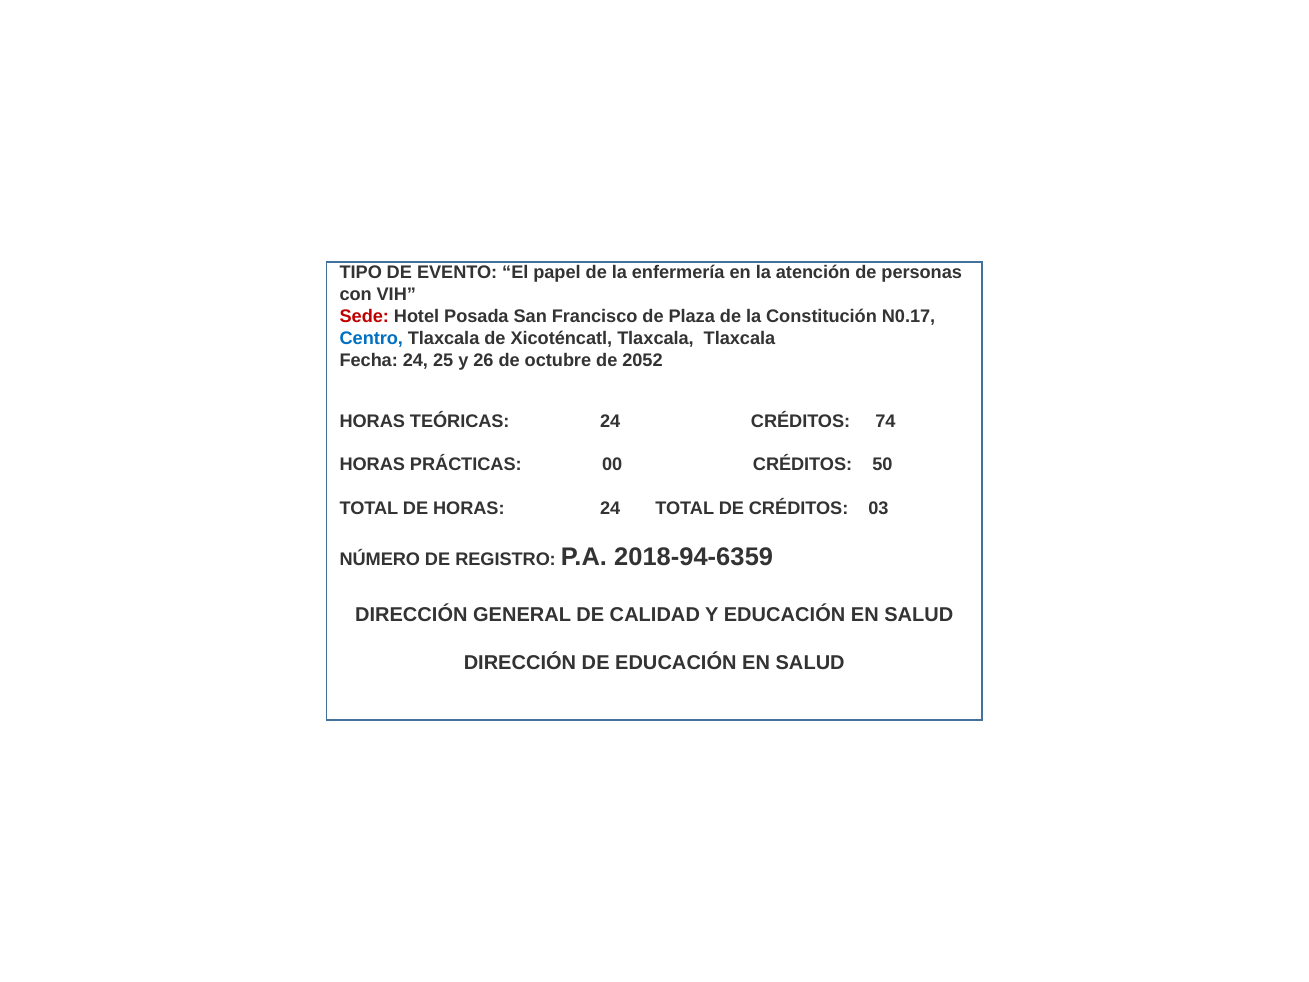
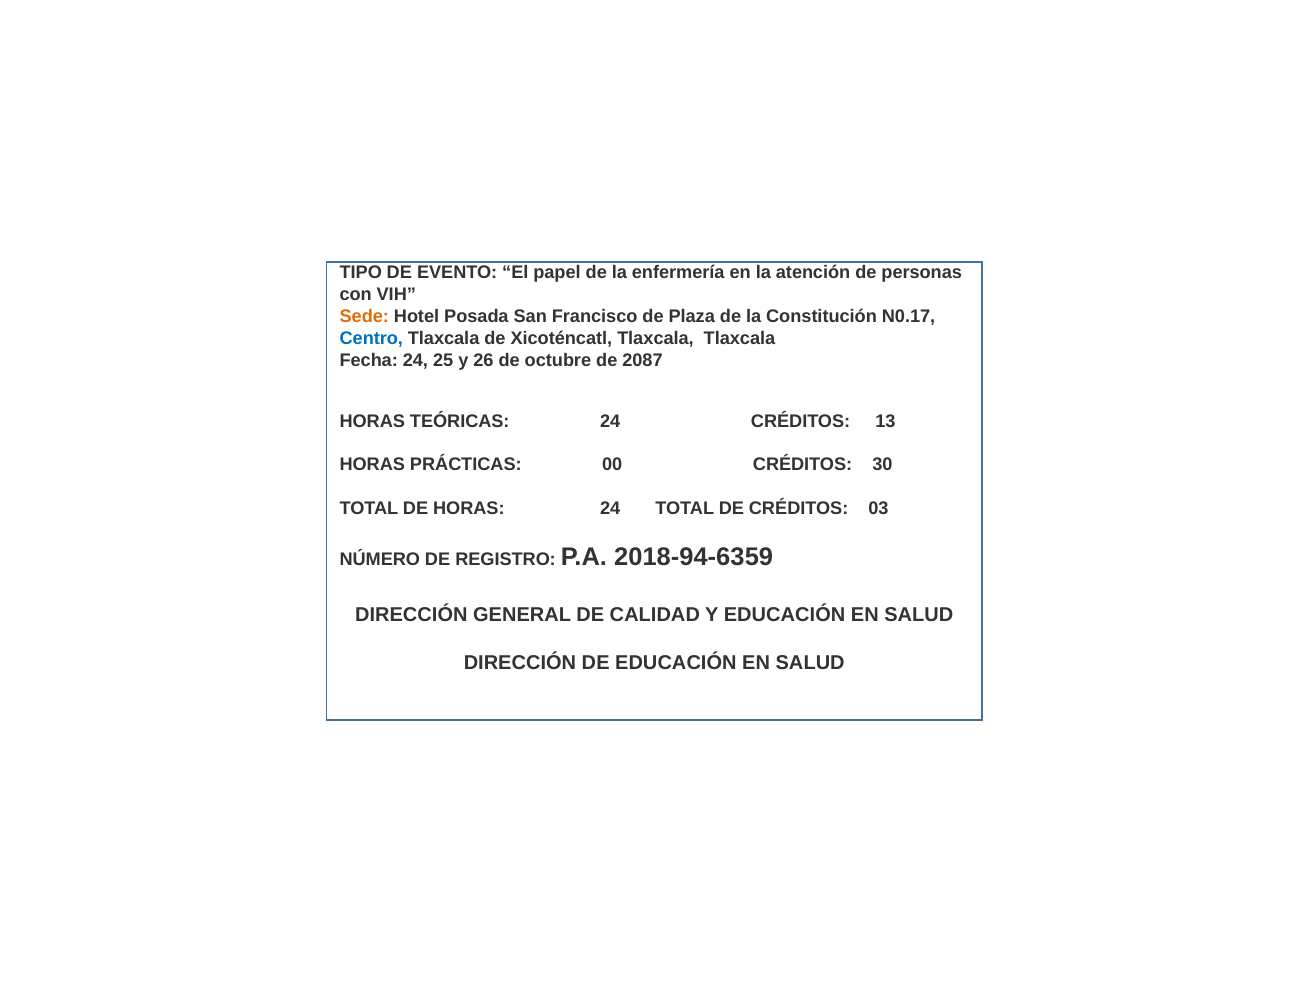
Sede colour: red -> orange (364, 316)
2052: 2052 -> 2087 (642, 360)
74: 74 -> 13 (885, 421)
50: 50 -> 30 (882, 465)
